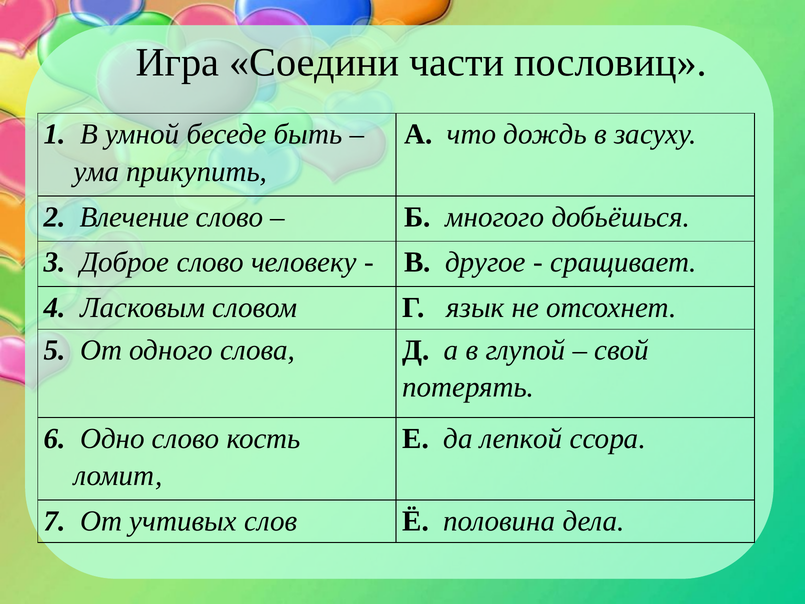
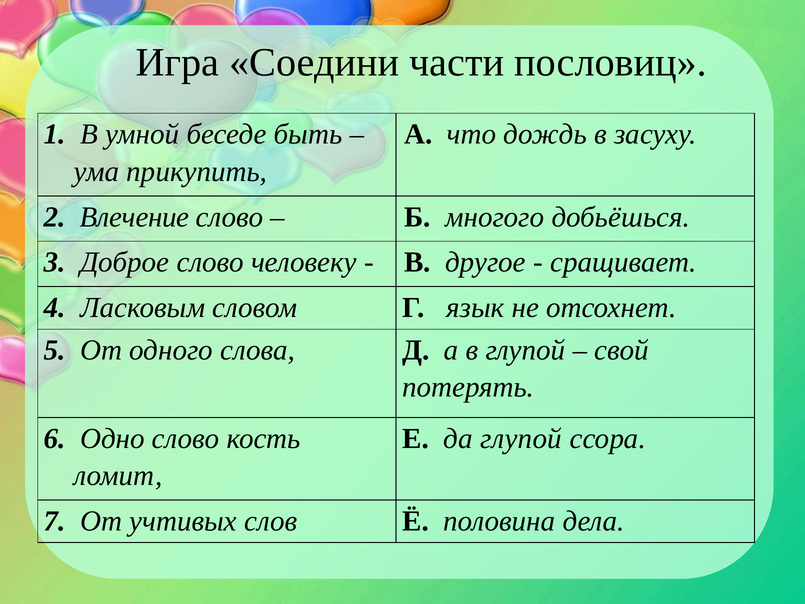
да лепкой: лепкой -> глупой (521, 438)
